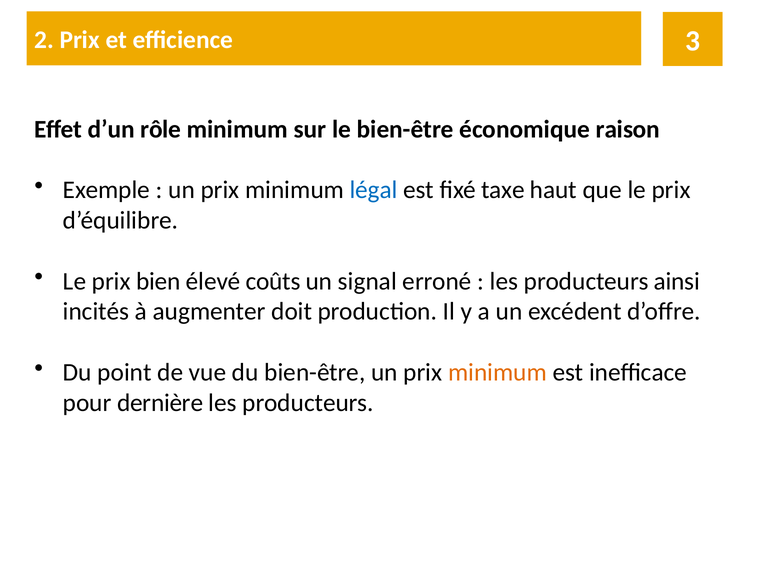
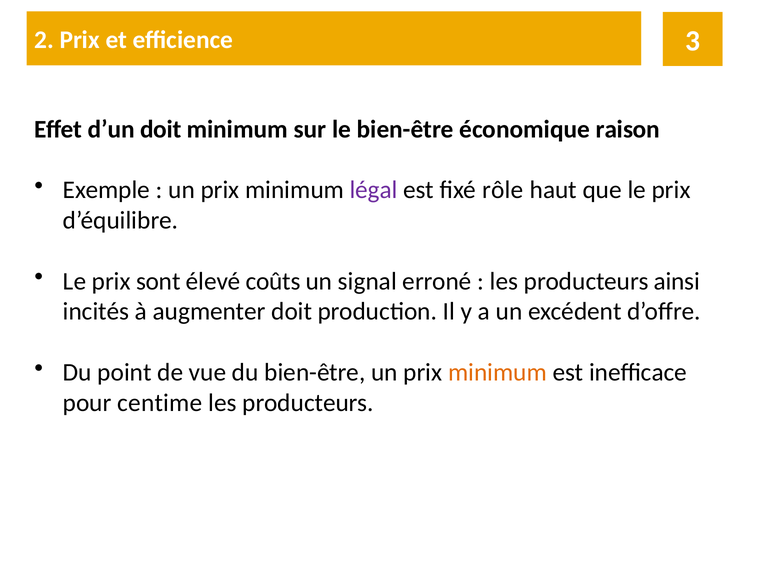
d’un rôle: rôle -> doit (161, 129)
légal colour: blue -> purple (374, 190)
taxe: taxe -> rôle (503, 190)
bien: bien -> sont (158, 281)
dernière: dernière -> centime (160, 403)
